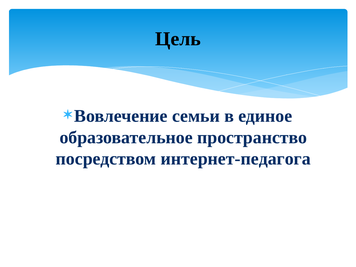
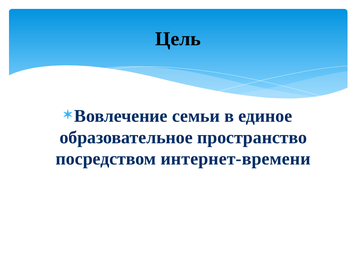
интернет-педагога: интернет-педагога -> интернет-времени (236, 159)
